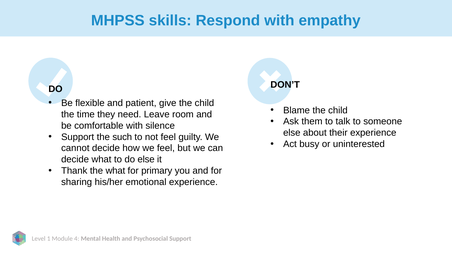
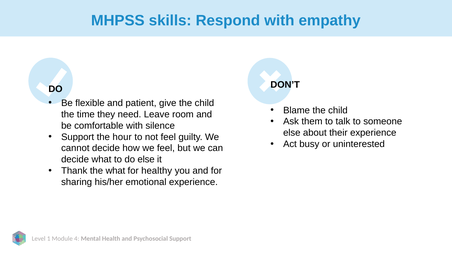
such: such -> hour (122, 137)
primary: primary -> healthy (157, 171)
